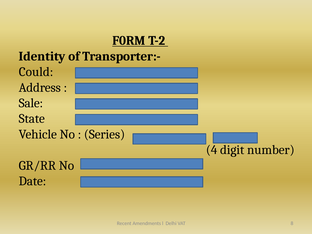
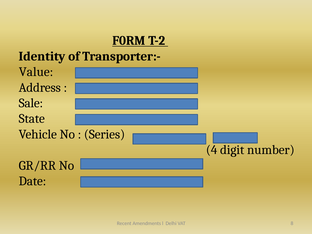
Could: Could -> Value (36, 72)
